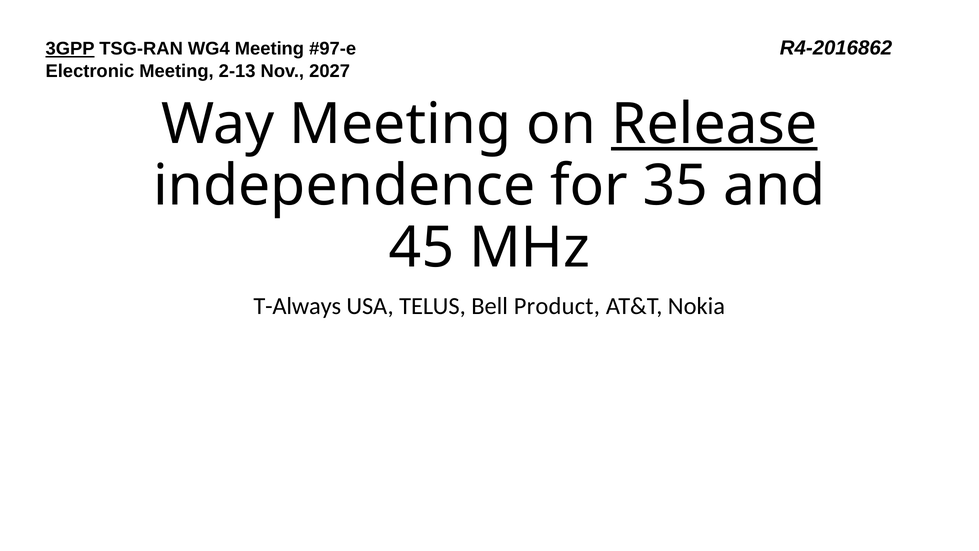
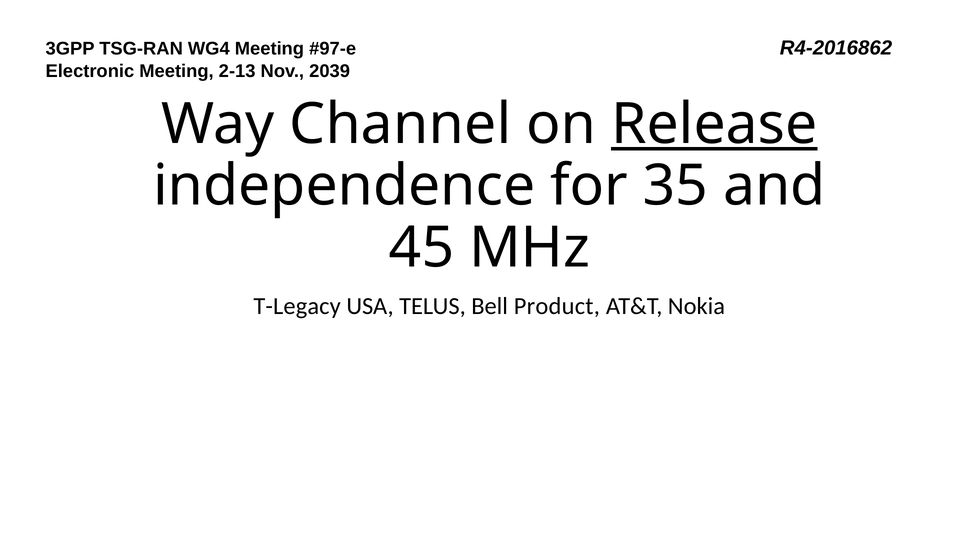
3GPP underline: present -> none (70, 49)
2027: 2027 -> 2039 (330, 71)
Way Meeting: Meeting -> Channel (400, 124)
T-Always: T-Always -> T-Legacy (297, 306)
